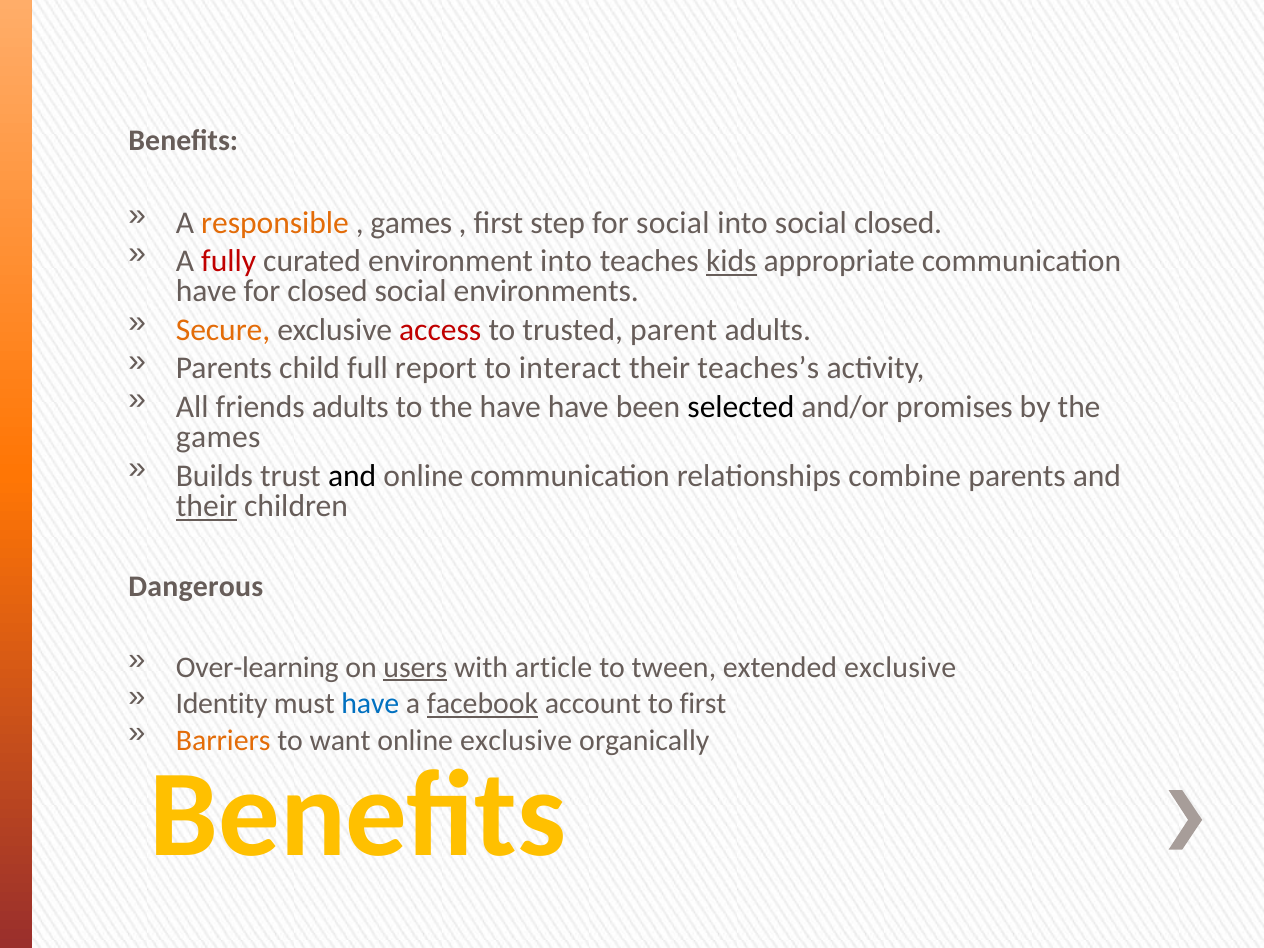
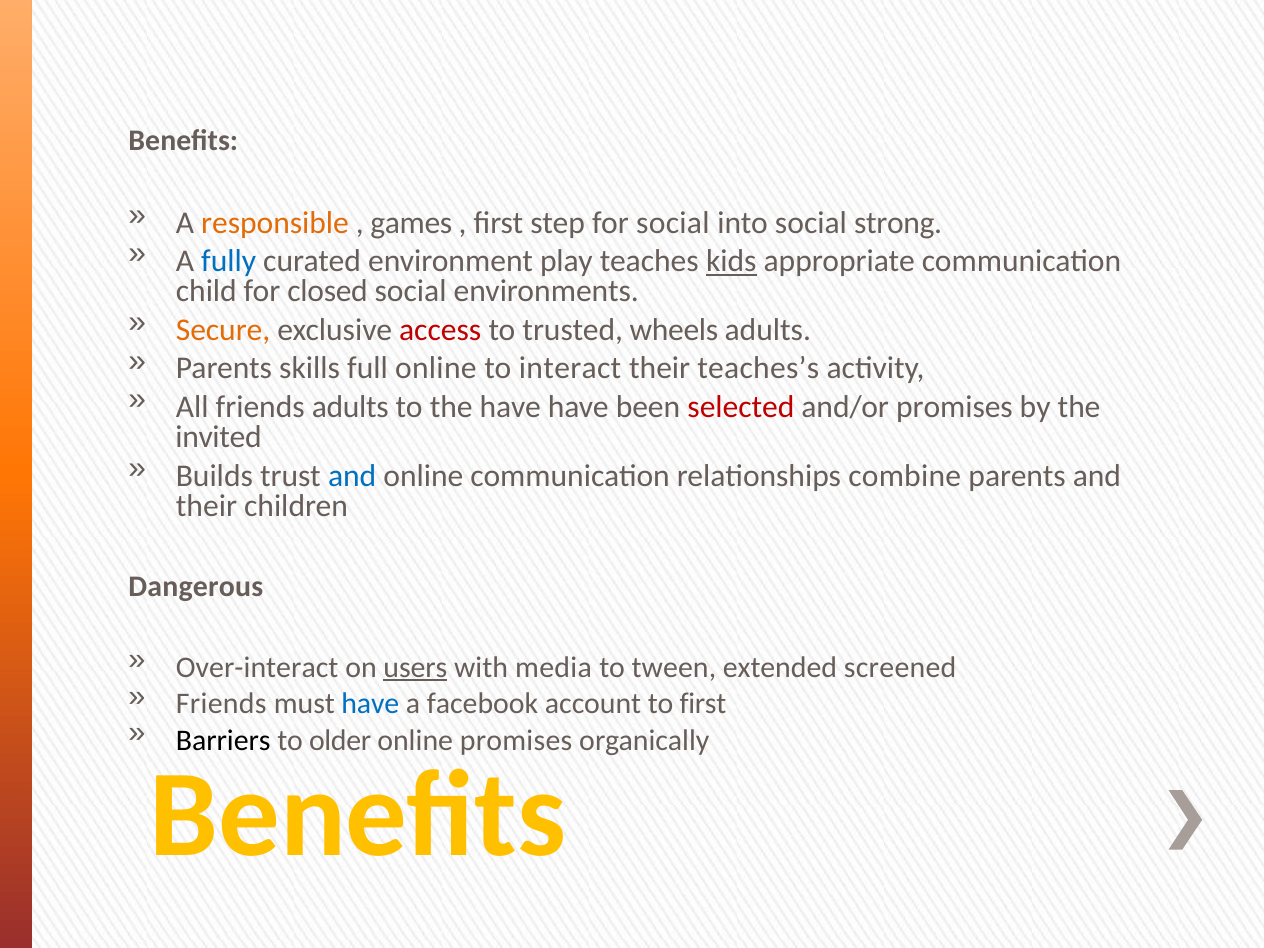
social closed: closed -> strong (898, 223)
fully colour: red -> blue (229, 261)
environment into: into -> play (566, 261)
have: have -> child (206, 291)
parent: parent -> wheels (674, 330)
child: child -> skills (310, 369)
full report: report -> online (436, 369)
selected colour: black -> red (741, 407)
games: games -> invited (218, 437)
and colour: black -> blue (352, 476)
their underline: present -> none (206, 506)
Over-learning: Over-learning -> Over-interact (257, 667)
article: article -> media (554, 667)
extended exclusive: exclusive -> screened (900, 667)
Identity: Identity -> Friends (221, 704)
facebook underline: present -> none (482, 704)
Barriers colour: orange -> black (223, 740)
want: want -> older (340, 740)
online exclusive: exclusive -> promises (516, 740)
